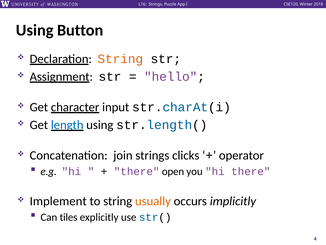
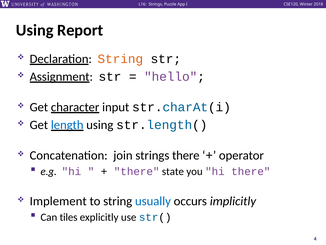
Button: Button -> Report (80, 30)
strings clicks: clicks -> there (186, 155)
open: open -> state (173, 171)
usually colour: orange -> blue (153, 201)
